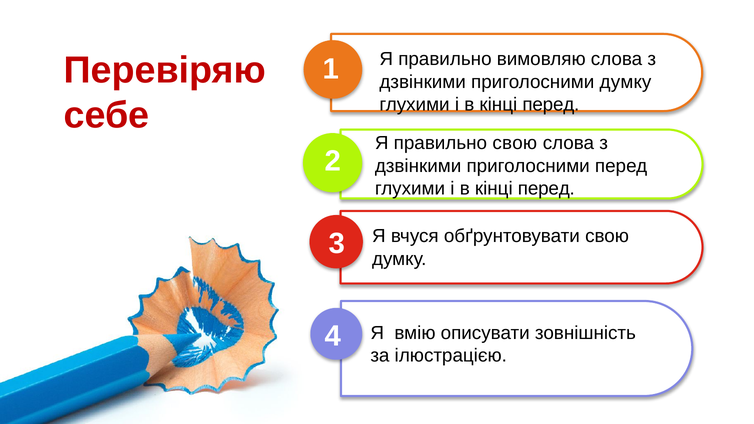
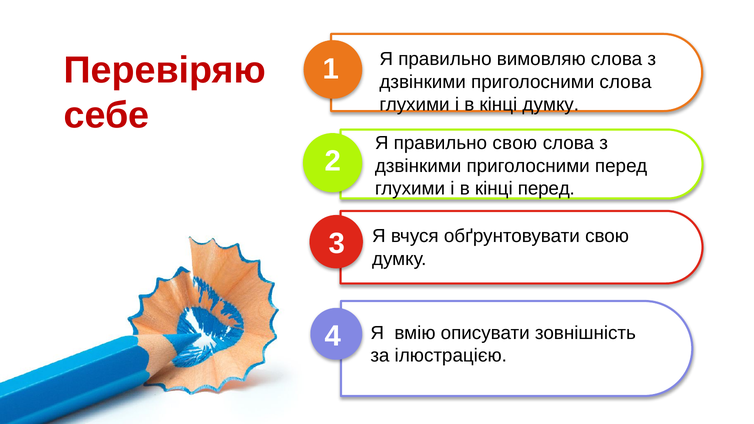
приголосними думку: думку -> слова (626, 82)
перед: перед -> думку (551, 104)
